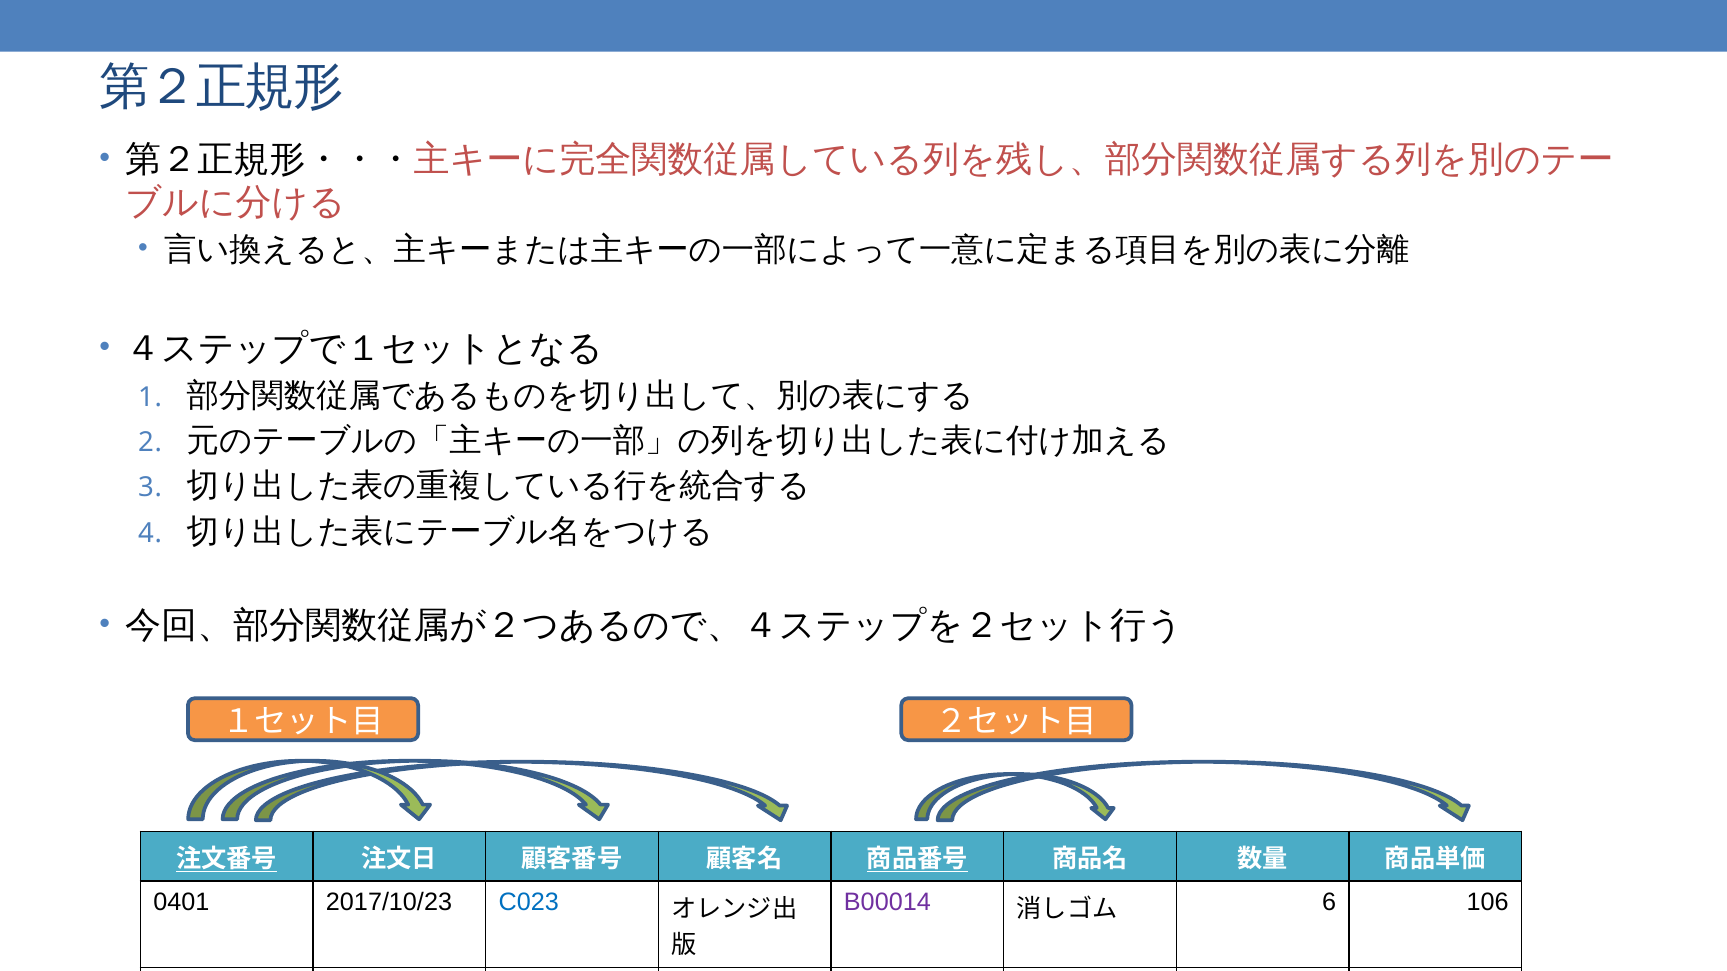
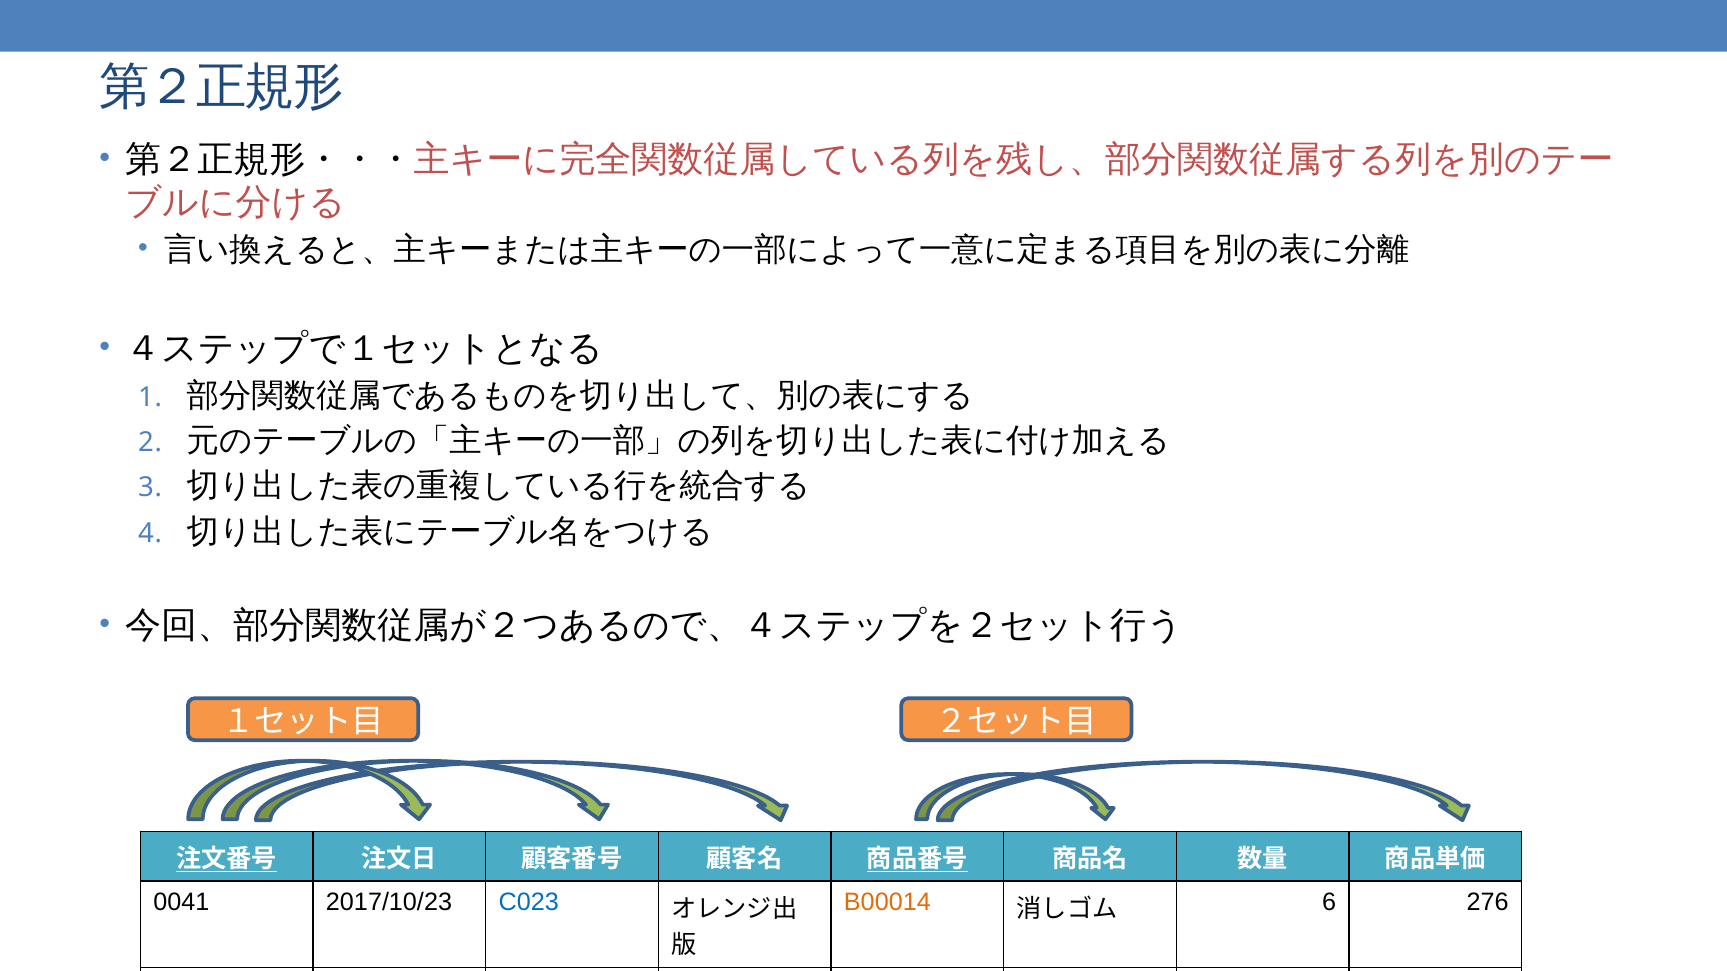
0401: 0401 -> 0041 (181, 903)
B00014 colour: purple -> orange (887, 903)
106: 106 -> 276 (1488, 903)
